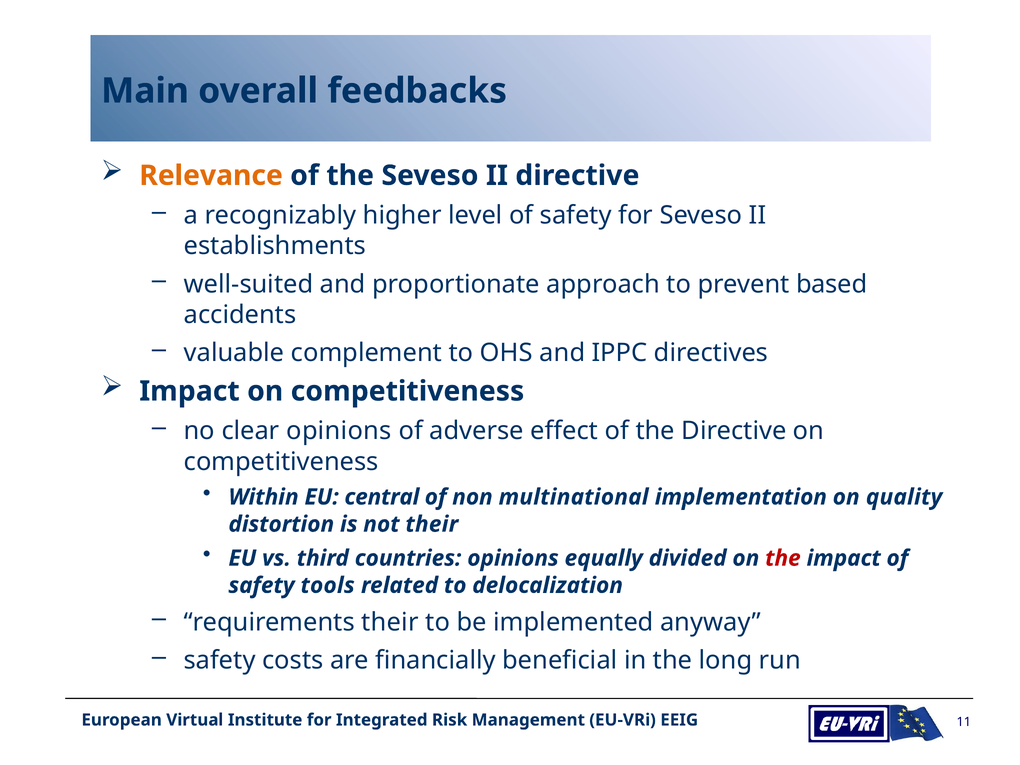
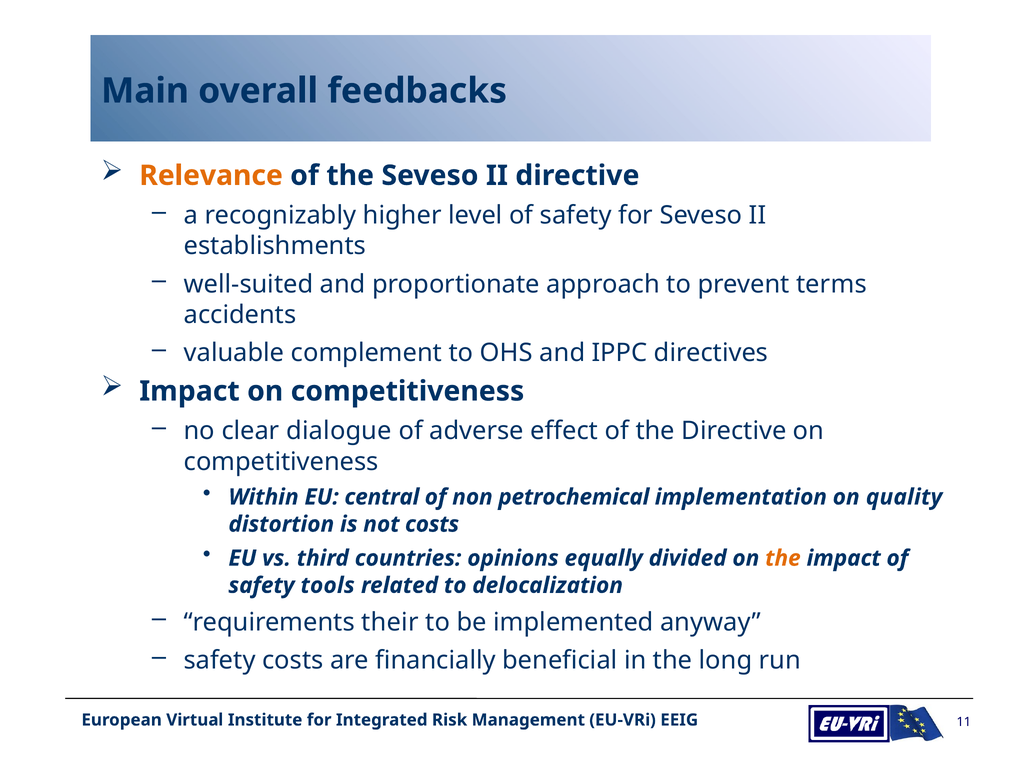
based: based -> terms (831, 284)
clear opinions: opinions -> dialogue (339, 431)
multinational: multinational -> petrochemical (574, 497)
not their: their -> costs (432, 524)
the colour: red -> orange (783, 558)
